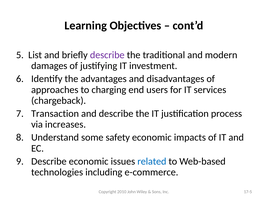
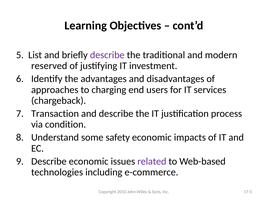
damages: damages -> reserved (49, 66)
increases: increases -> condition (66, 124)
related colour: blue -> purple (152, 161)
